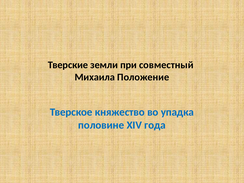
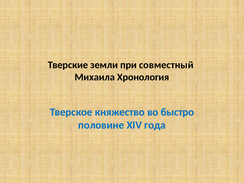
Положение: Положение -> Хронология (143, 77)
упадка: упадка -> быстро (177, 112)
